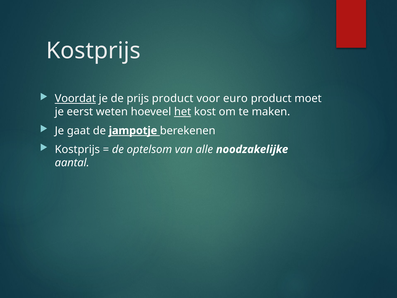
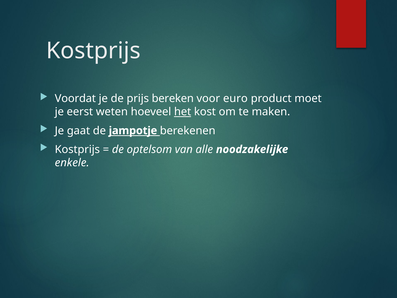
Voordat underline: present -> none (75, 99)
prijs product: product -> bereken (173, 99)
aantal: aantal -> enkele (72, 163)
